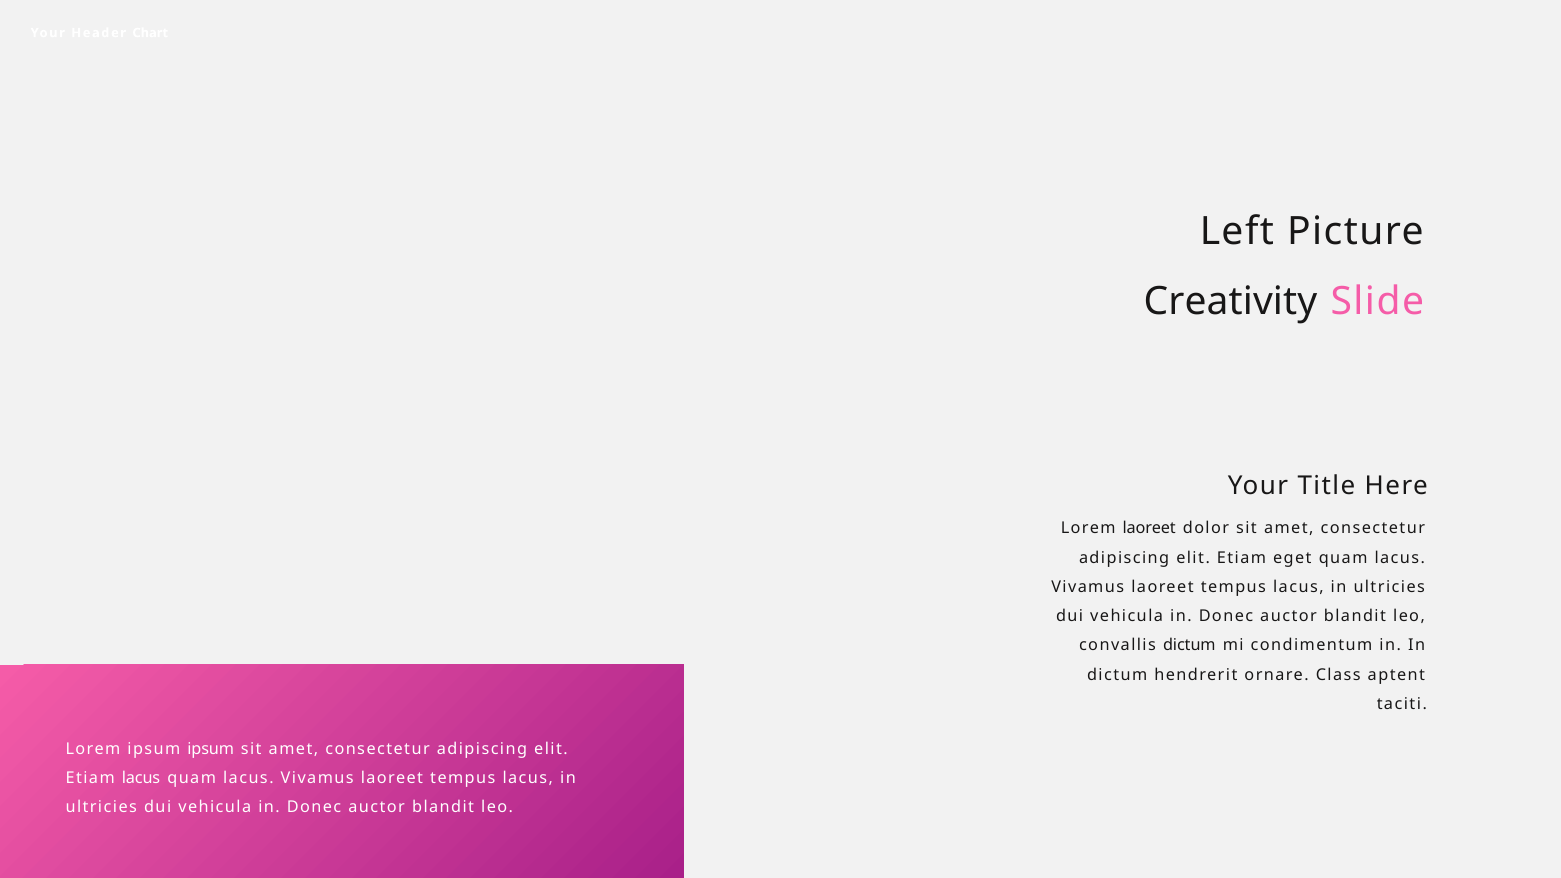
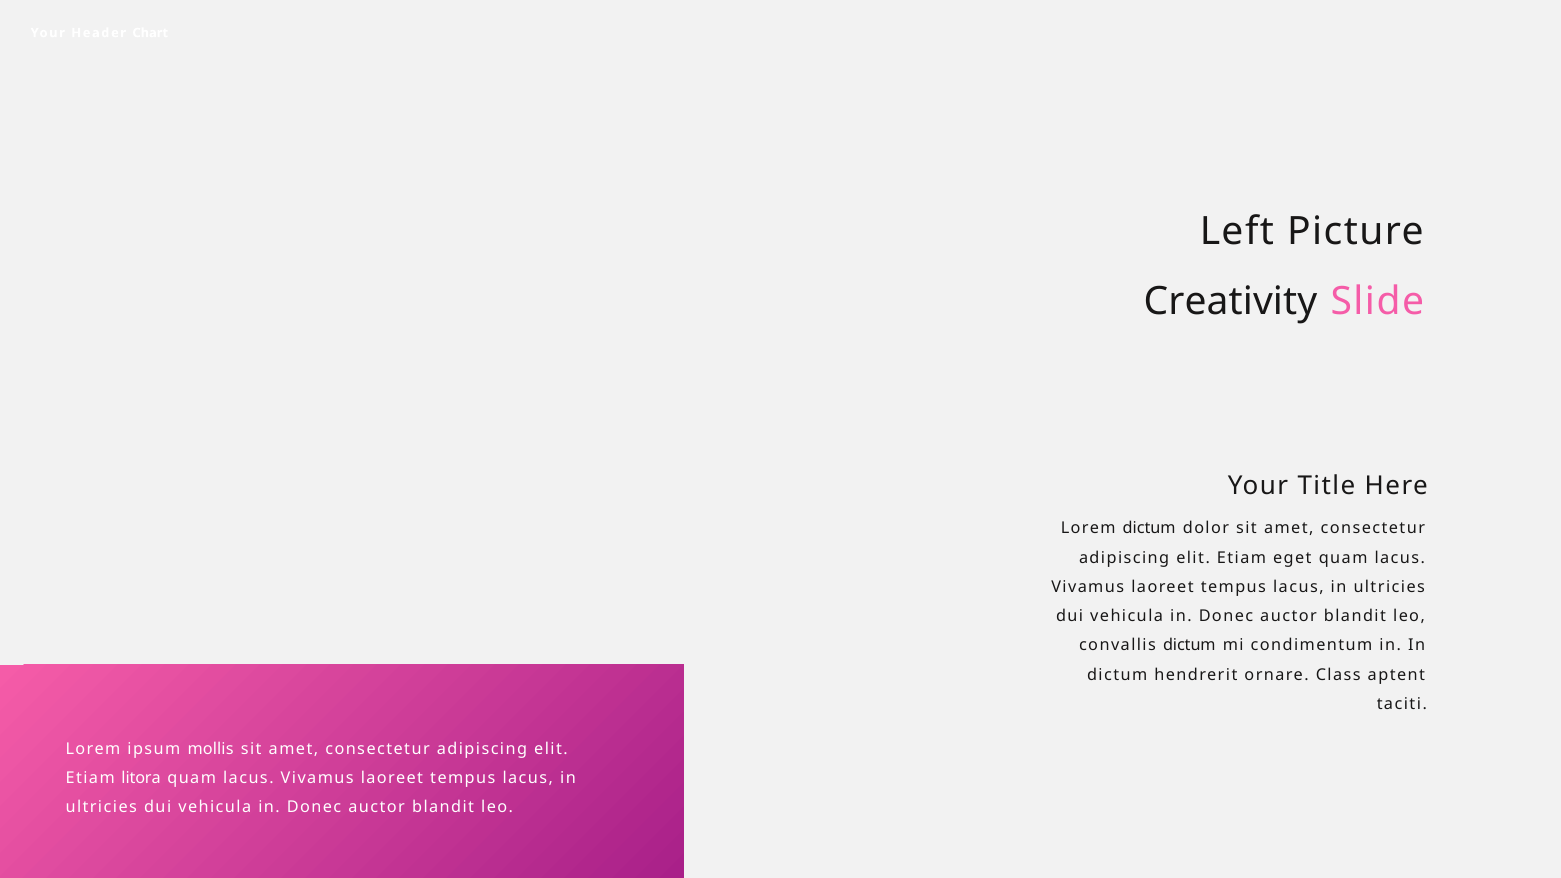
Lorem laoreet: laoreet -> dictum (1149, 528)
ipsum ipsum: ipsum -> mollis (211, 749)
Etiam lacus: lacus -> litora (141, 778)
